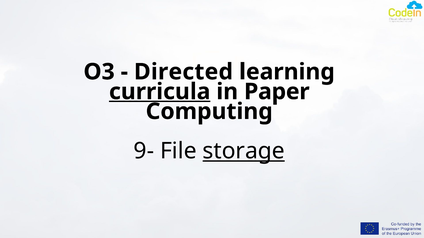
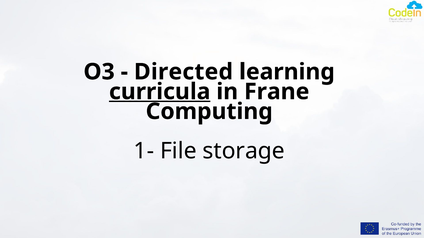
Paper: Paper -> Frane (277, 92)
9-: 9- -> 1- (144, 151)
storage underline: present -> none (244, 151)
